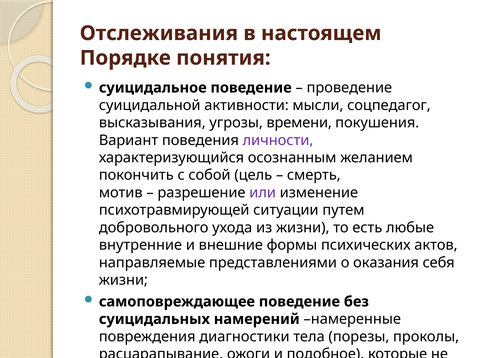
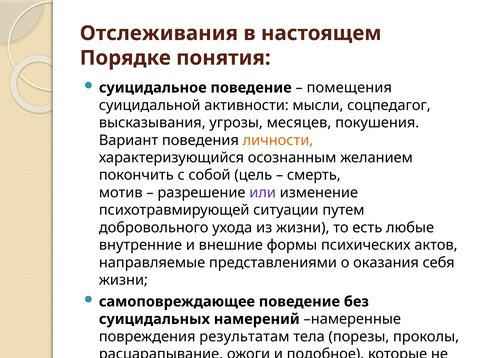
проведение: проведение -> помещения (349, 88)
времени: времени -> месяцев (299, 123)
личности colour: purple -> orange (278, 140)
диагностики: диагностики -> результатам (244, 337)
